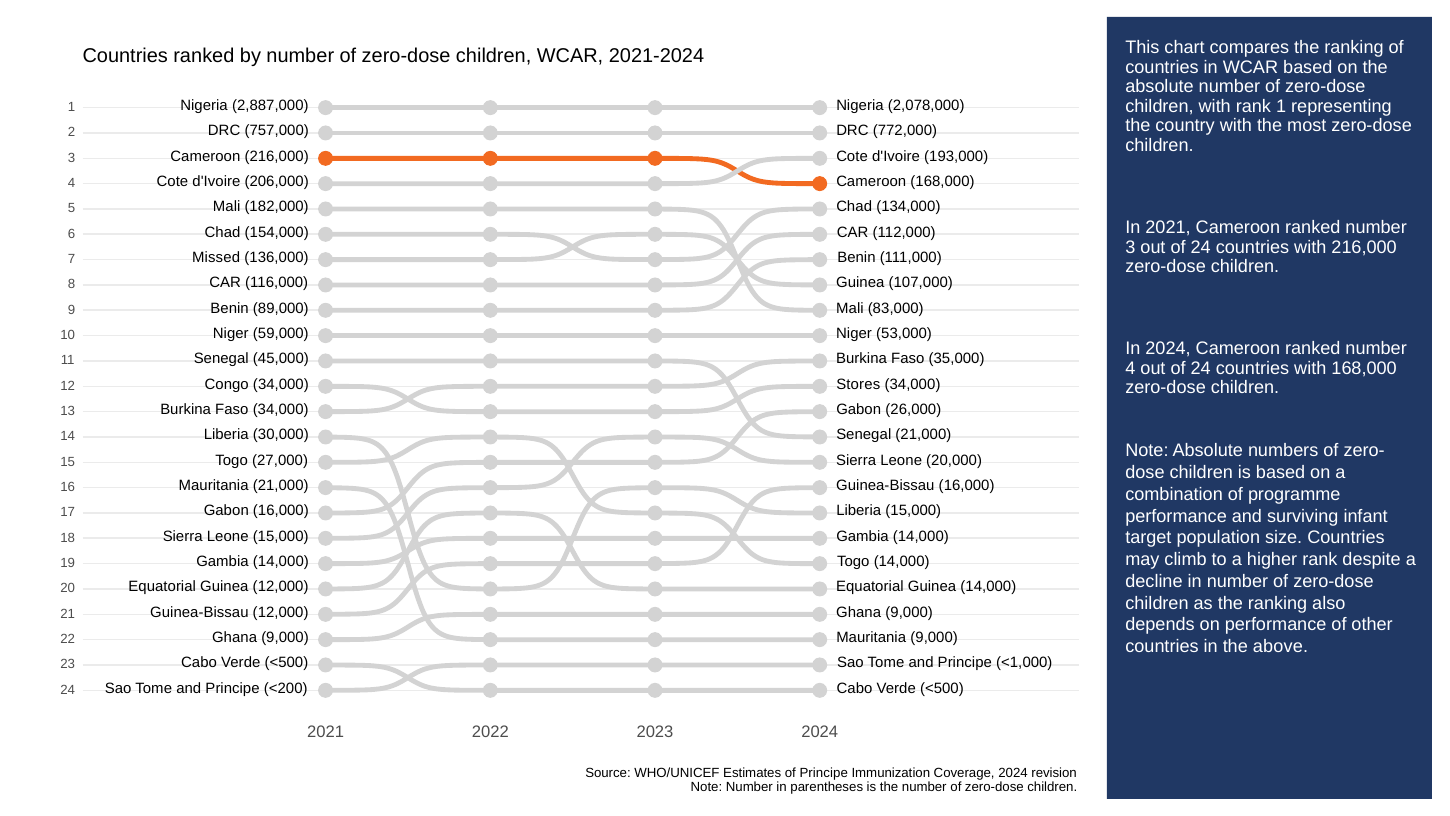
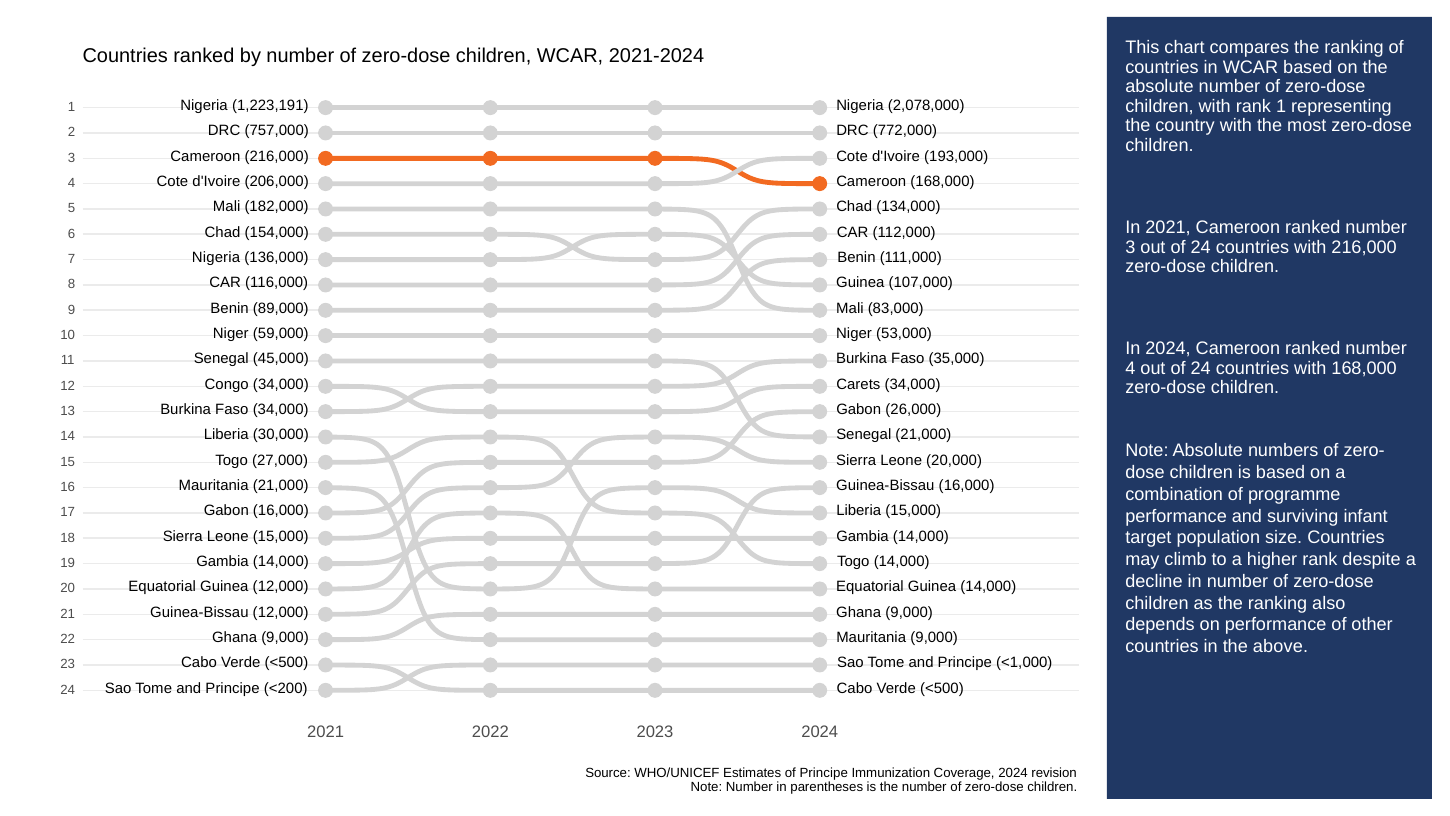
2,887,000: 2,887,000 -> 1,223,191 (270, 105)
Missed: Missed -> Nigeria (216, 257)
Stores: Stores -> Carets (858, 384)
